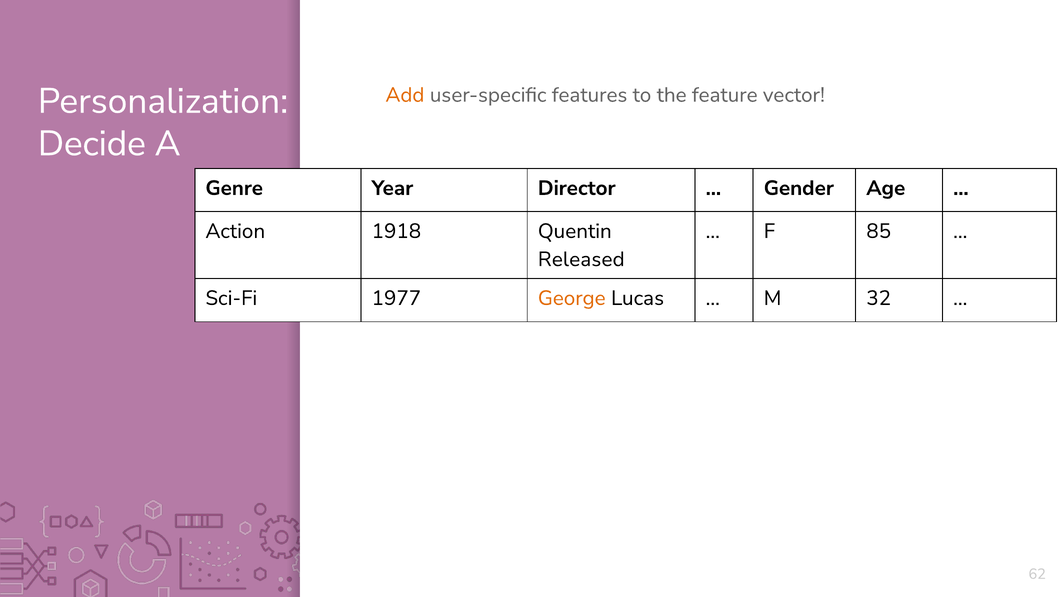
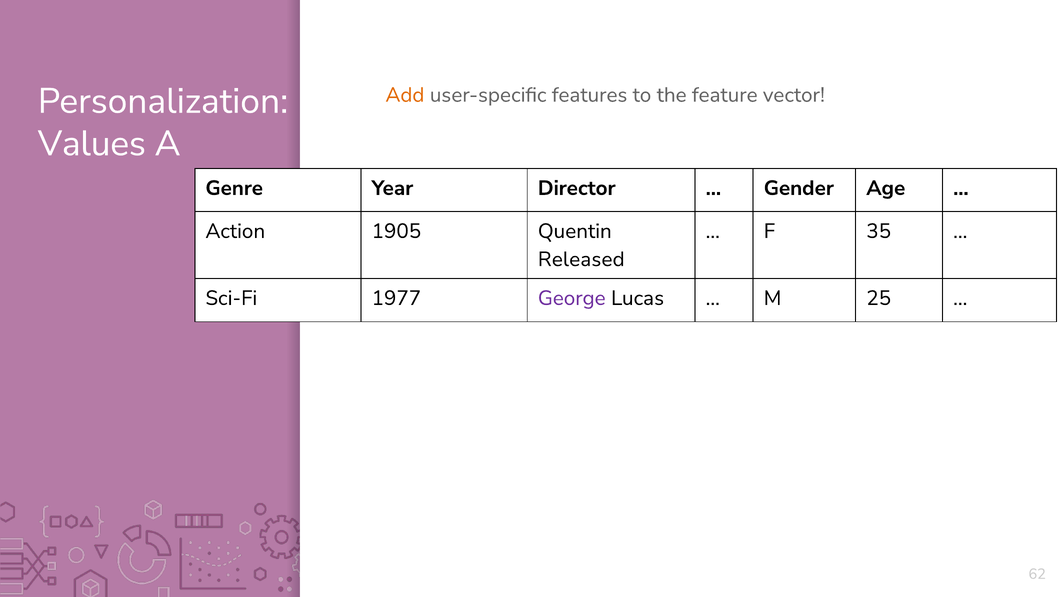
Decide: Decide -> Values (92, 144)
1918: 1918 -> 1905 (396, 231)
85: 85 -> 35 (879, 231)
George colour: orange -> purple (572, 298)
32: 32 -> 25 (879, 298)
